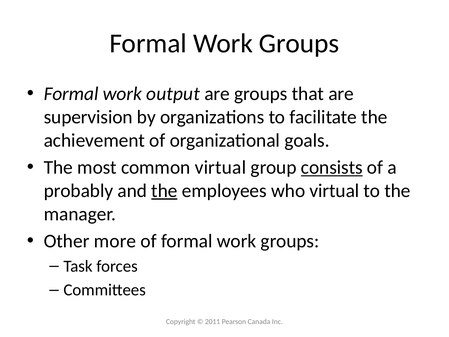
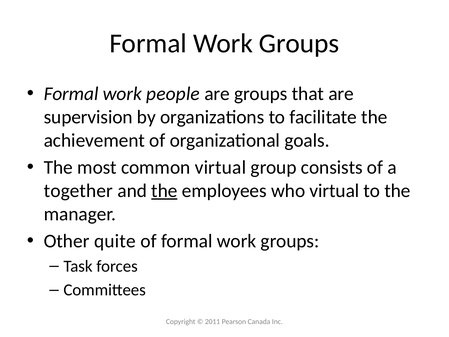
output: output -> people (173, 94)
consists underline: present -> none (332, 167)
probably: probably -> together (78, 191)
more: more -> quite (115, 241)
